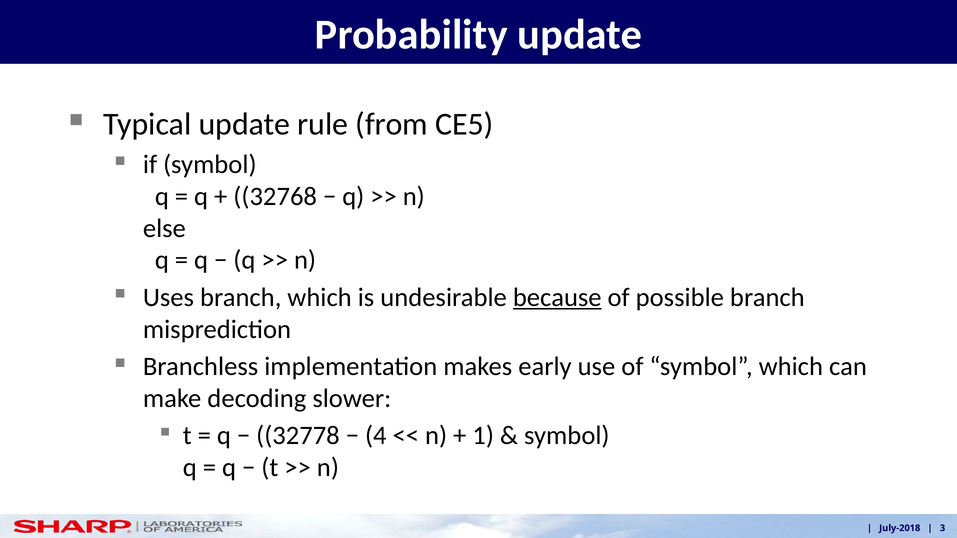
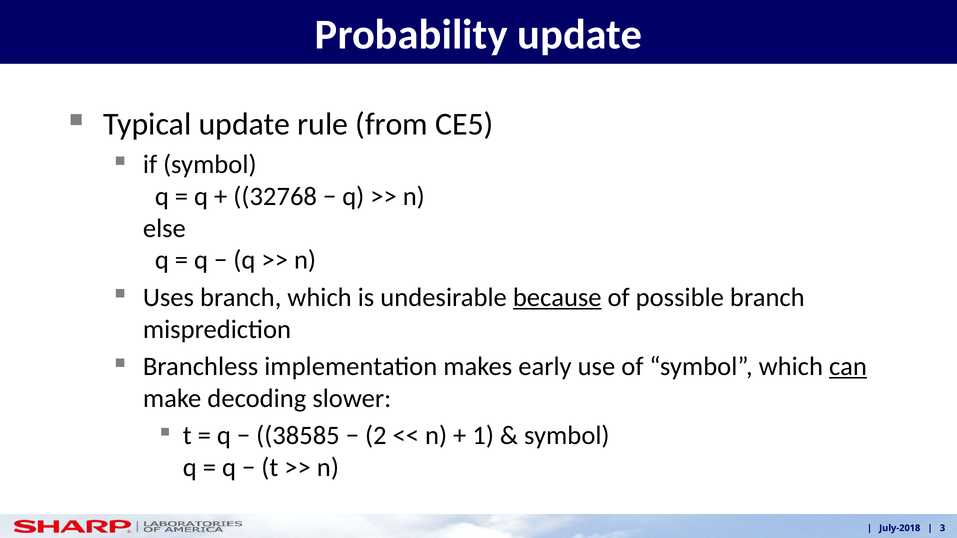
can underline: none -> present (848, 367)
32778: 32778 -> 38585 (298, 436)
4: 4 -> 2 (376, 436)
